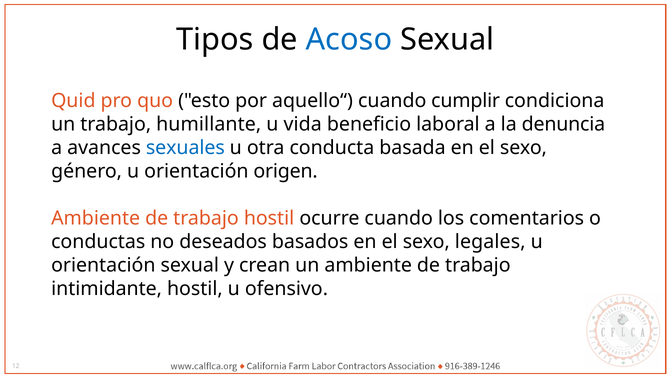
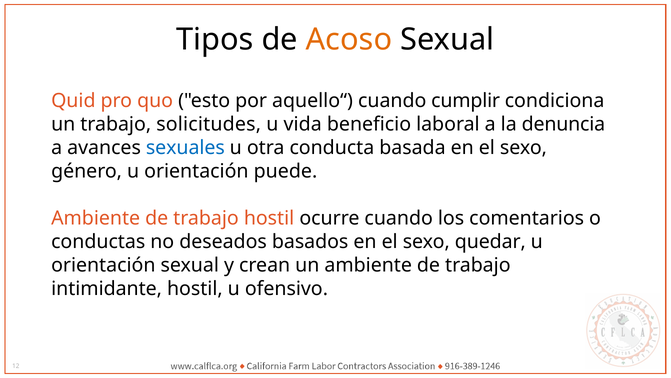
Acoso colour: blue -> orange (349, 40)
humillante: humillante -> solicitudes (209, 124)
origen: origen -> puede (285, 171)
legales: legales -> quedar (490, 241)
